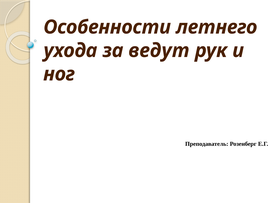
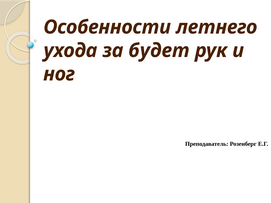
ведут: ведут -> будет (159, 51)
